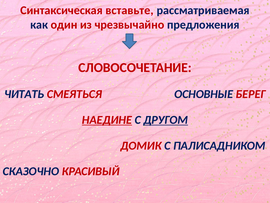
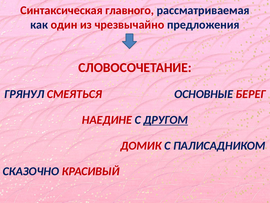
вставьте: вставьте -> главного (130, 10)
ЧИТАТЬ: ЧИТАТЬ -> ГРЯНУЛ (24, 94)
НАЕДИНЕ underline: present -> none (107, 120)
